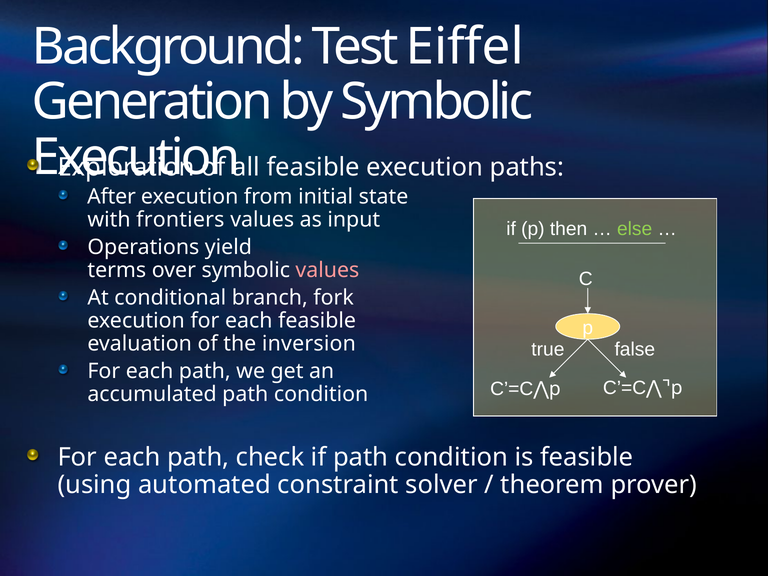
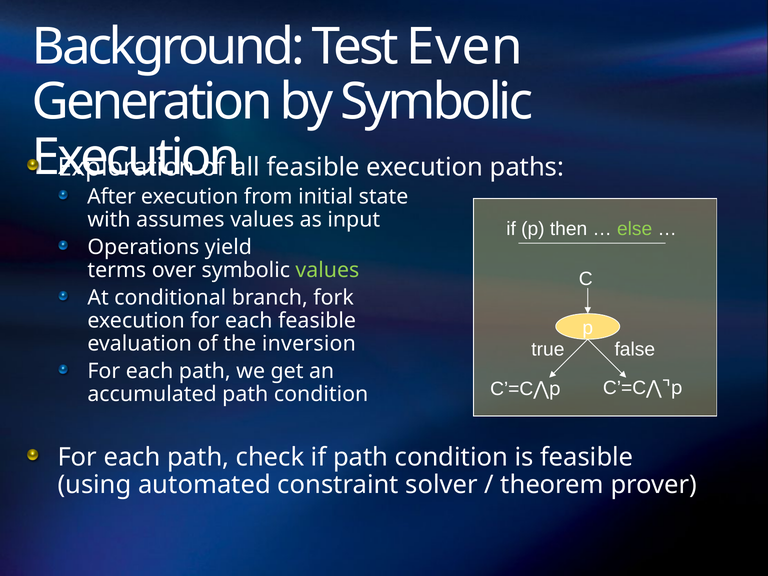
Eiffel: Eiffel -> Even (464, 47)
frontiers: frontiers -> assumes (180, 220)
values colour: pink -> light green (327, 270)
